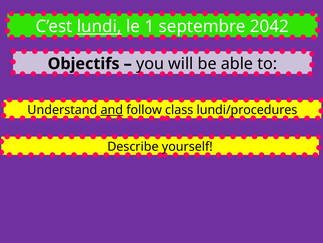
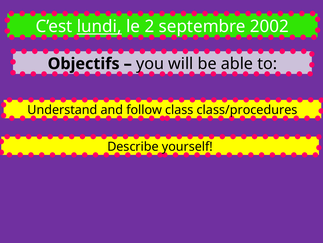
1: 1 -> 2 (149, 26)
2042: 2042 -> 2002 (269, 26)
and underline: present -> none (112, 110)
lundi/procedures: lundi/procedures -> class/procedures (247, 110)
